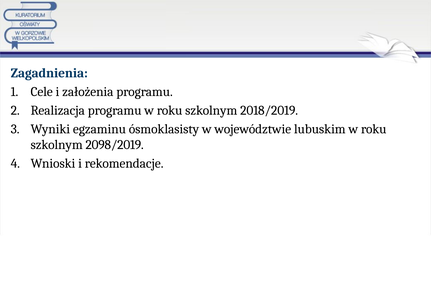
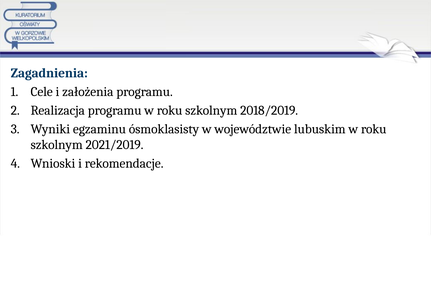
2098/2019: 2098/2019 -> 2021/2019 (115, 145)
